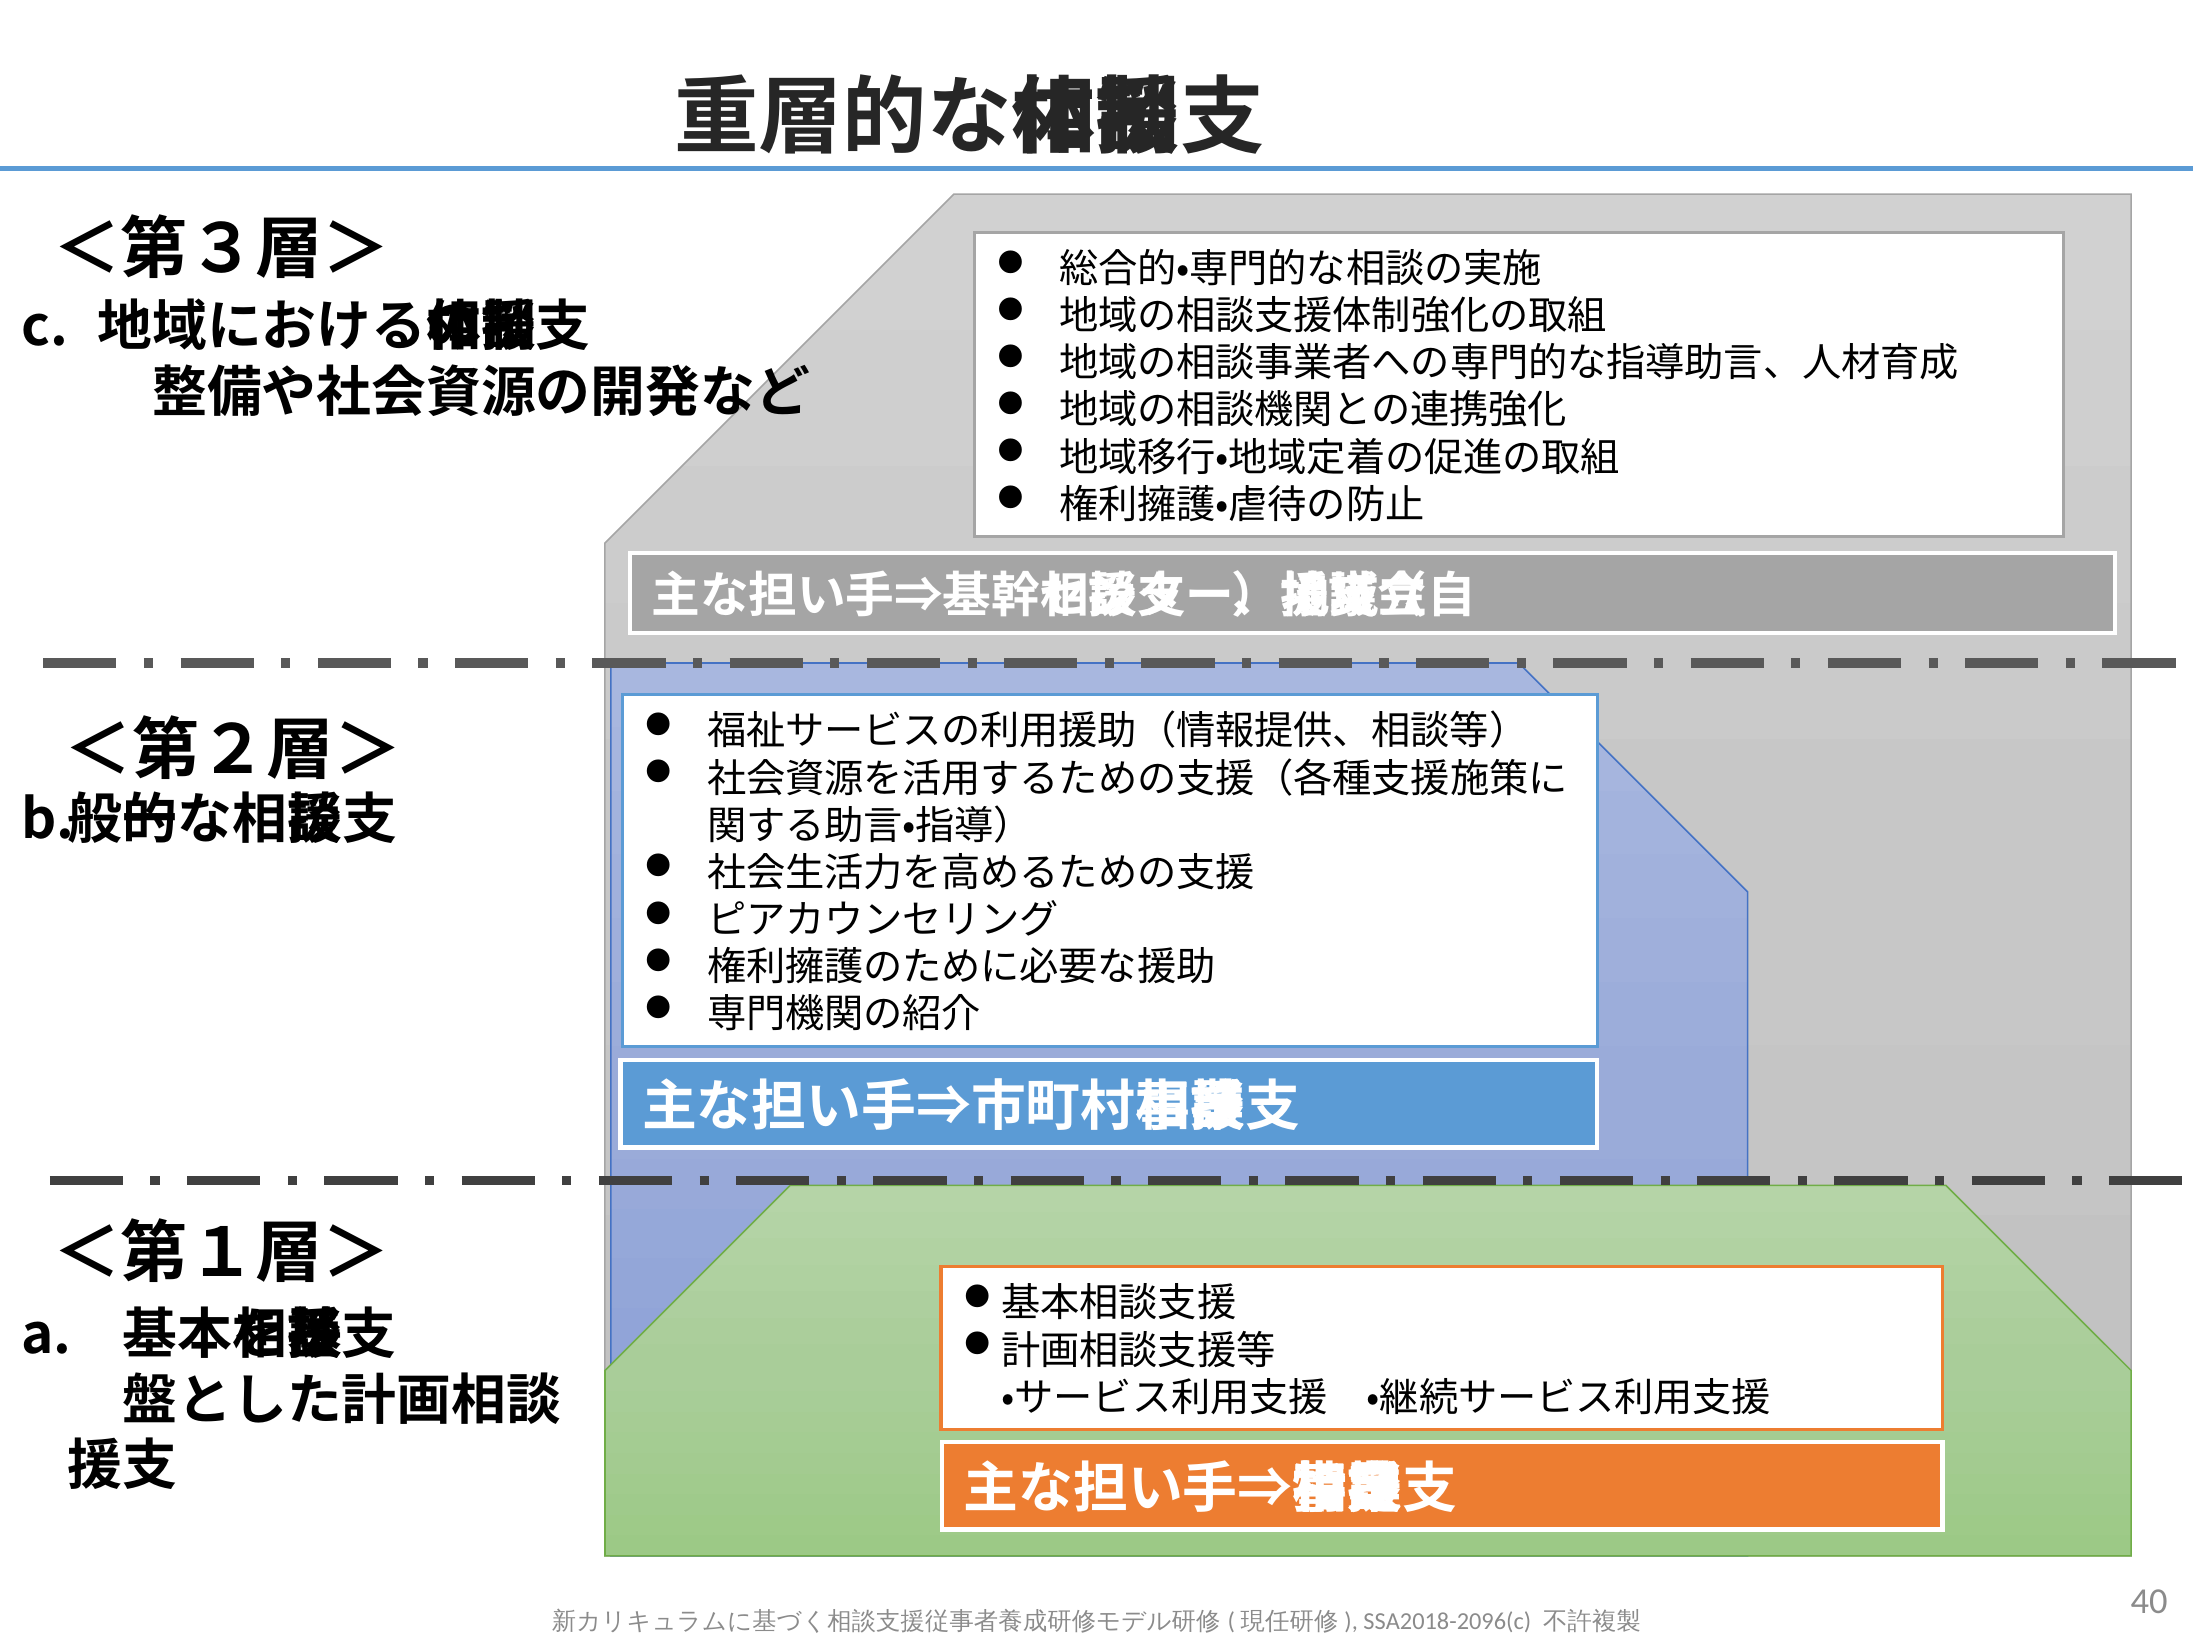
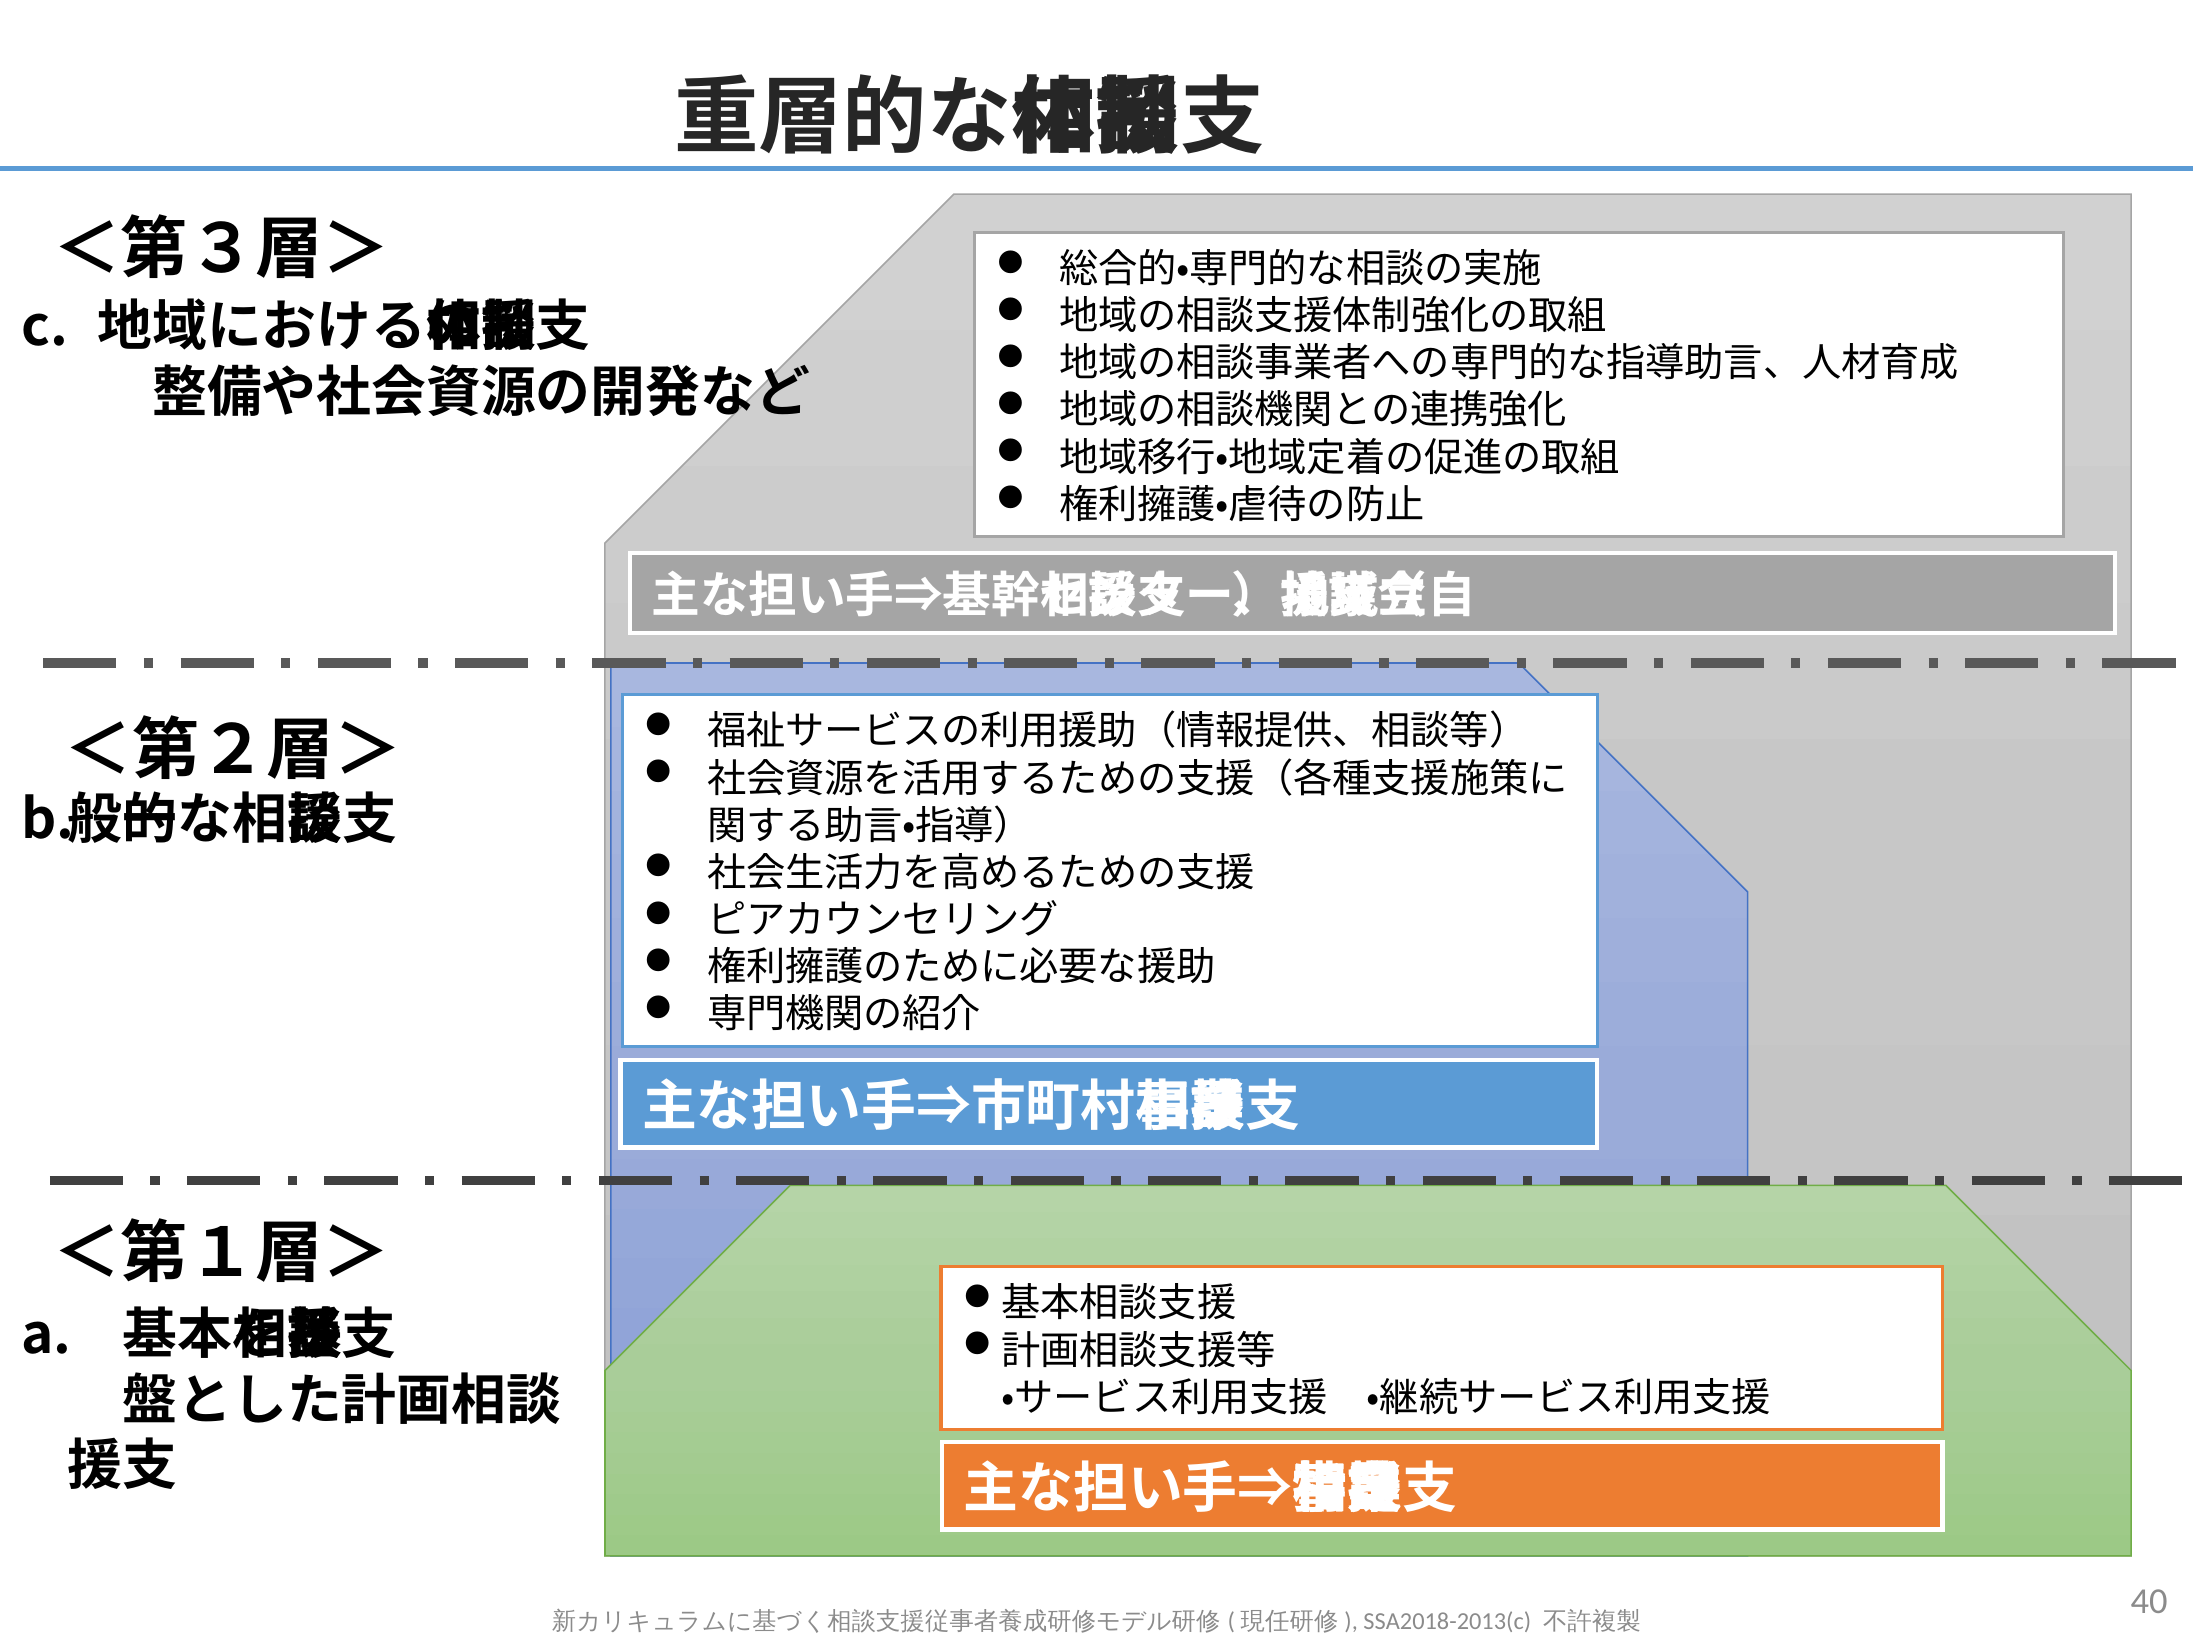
SSA2018-2096(c: SSA2018-2096(c -> SSA2018-2013(c (1447, 1621)
